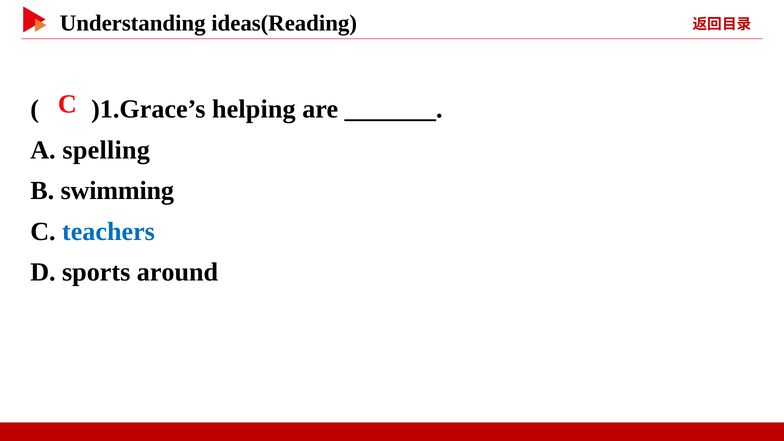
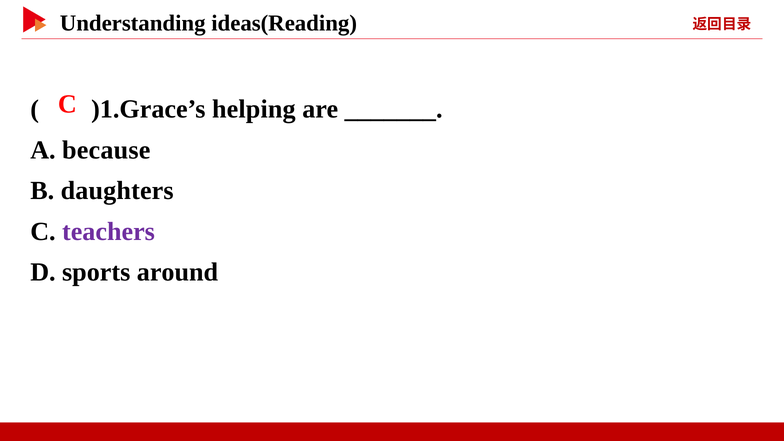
spelling: spelling -> because (106, 150)
swimming: swimming -> daughters (117, 191)
teachers colour: blue -> purple (108, 231)
